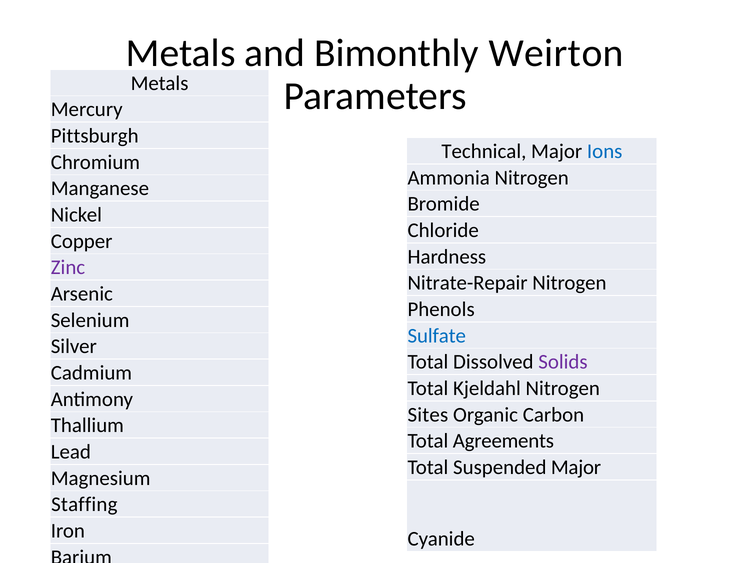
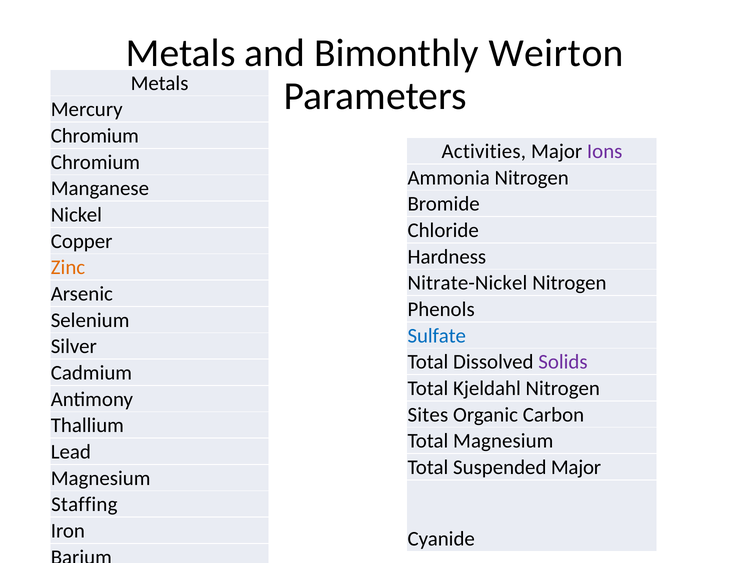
Pittsburgh: Pittsburgh -> Chromium (95, 136)
Technical: Technical -> Activities (484, 152)
Ions colour: blue -> purple (605, 152)
Zinc colour: purple -> orange (68, 268)
Nitrate-Repair: Nitrate-Repair -> Nitrate-Nickel (467, 283)
Total Agreements: Agreements -> Magnesium (503, 441)
